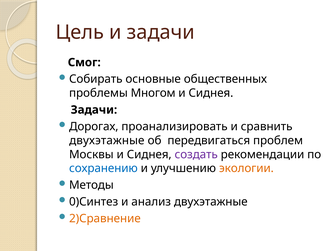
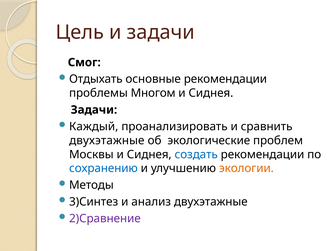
Собирать: Собирать -> Отдыхать (96, 79)
основные общественных: общественных -> рекомендации (225, 79)
Дорогах: Дорогах -> Каждый (94, 126)
передвигаться: передвигаться -> экологические (209, 140)
создать colour: purple -> blue (196, 154)
0)Синтез: 0)Синтез -> 3)Синтез (94, 201)
2)Сравнение colour: orange -> purple (105, 218)
